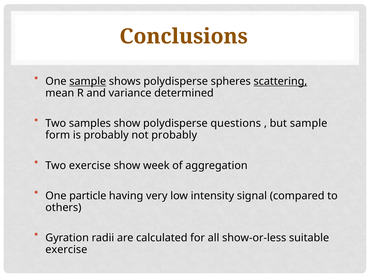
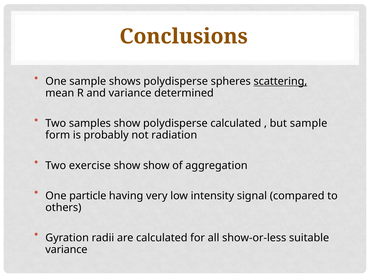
sample underline: present -> none (88, 82)
polydisperse questions: questions -> calculated (236, 124)
not probably: probably -> radiation (174, 135)
show week: week -> show (156, 166)
exercise: exercise -> variance (66, 250)
